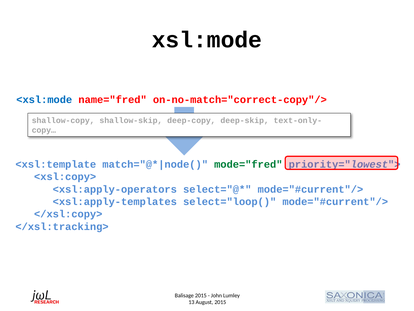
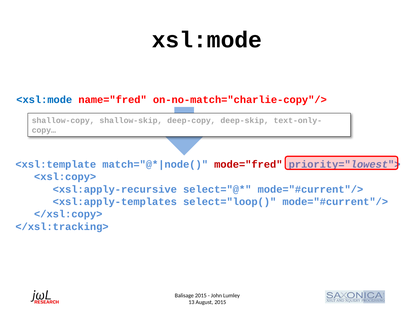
on-no-match="correct-copy"/>: on-no-match="correct-copy"/> -> on-no-match="charlie-copy"/> (240, 99)
mode="fred colour: green -> red (248, 164)
<xsl:apply-operators: <xsl:apply-operators -> <xsl:apply-recursive (115, 189)
